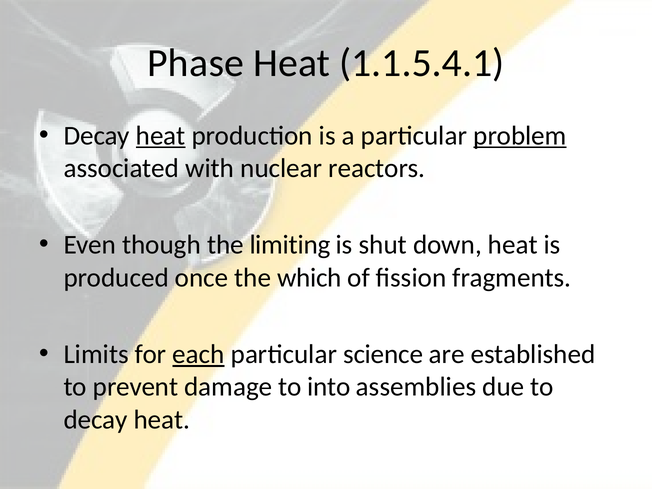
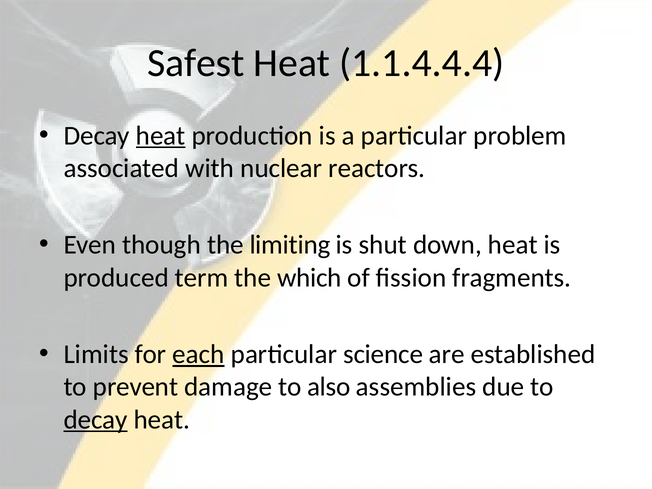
Phase: Phase -> Safest (196, 63)
1.1.5.4.1: 1.1.5.4.1 -> 1.1.4.4.4 (422, 63)
problem underline: present -> none (520, 136)
once: once -> term (202, 278)
into: into -> also (329, 387)
decay underline: none -> present (96, 420)
